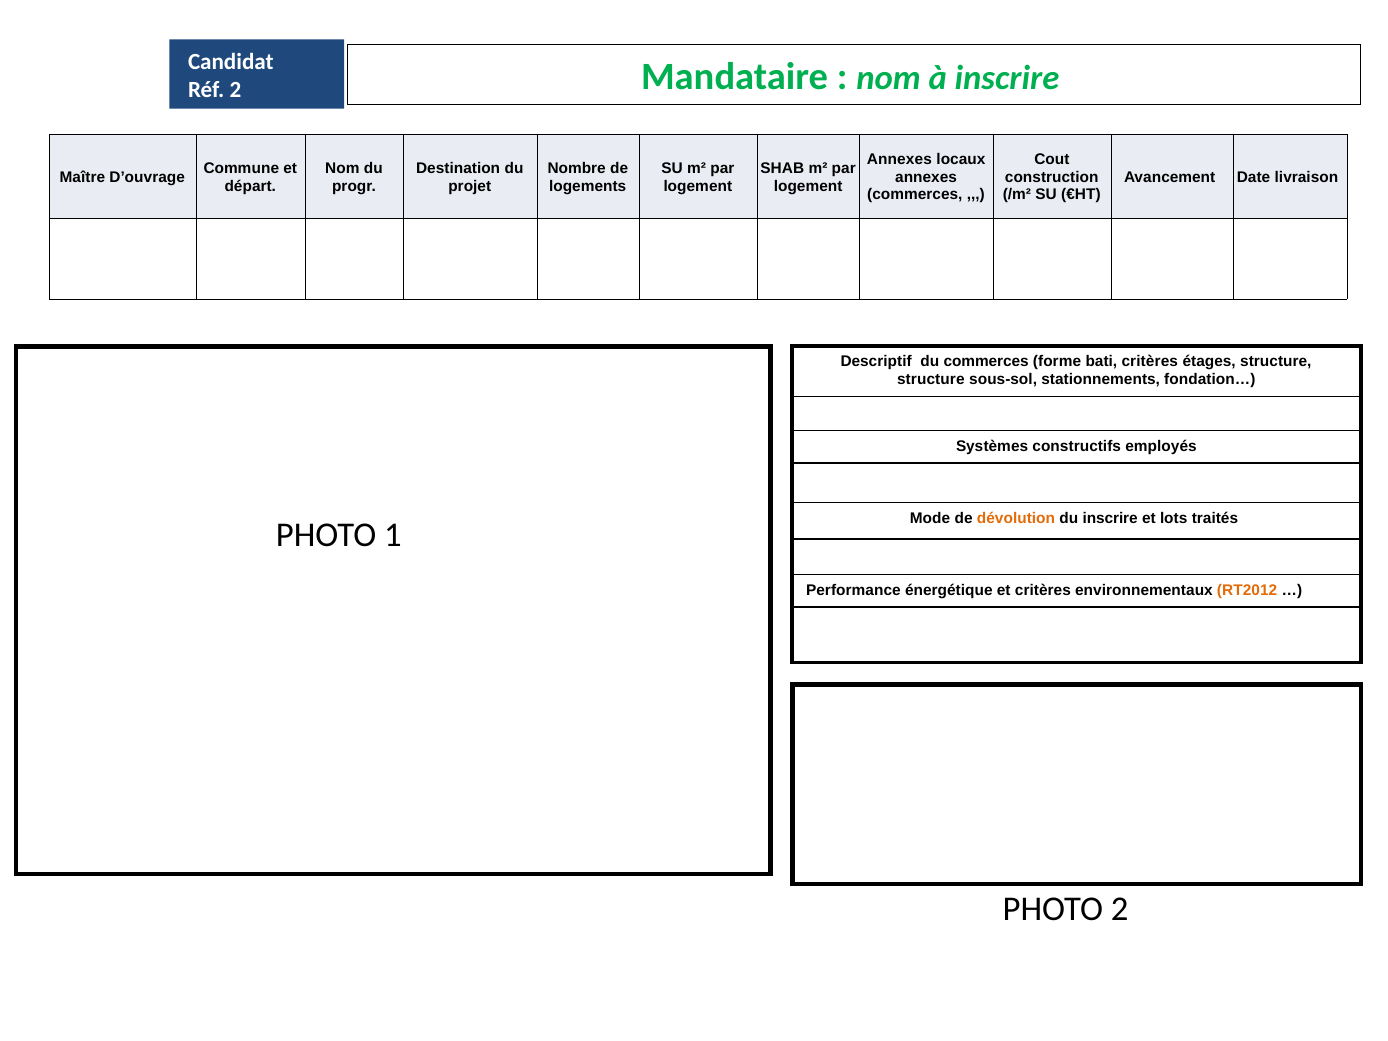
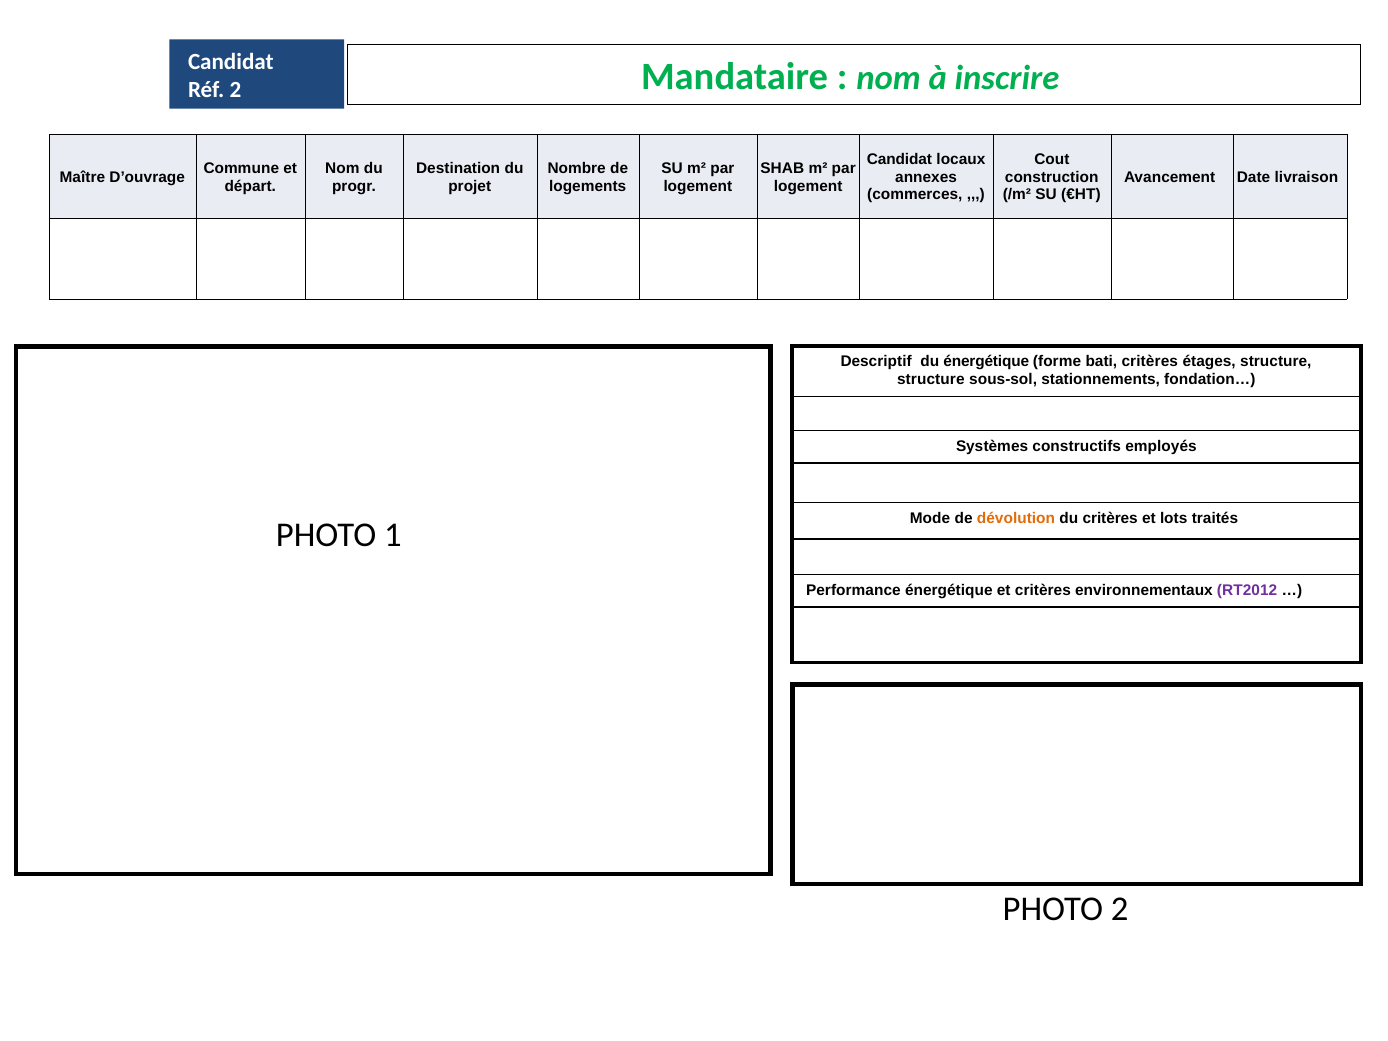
Annexes: Annexes -> Candidat (899, 160)
du commerces: commerces -> énergétique (986, 362)
du inscrire: inscrire -> critères (1110, 518)
RT2012 colour: orange -> purple (1247, 590)
